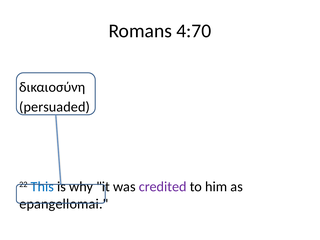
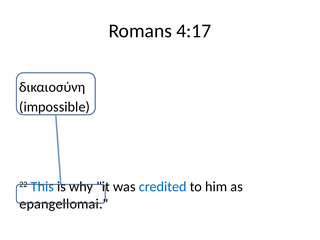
4:70: 4:70 -> 4:17 (194, 31)
persuaded: persuaded -> impossible (55, 107)
credited colour: purple -> blue (163, 187)
